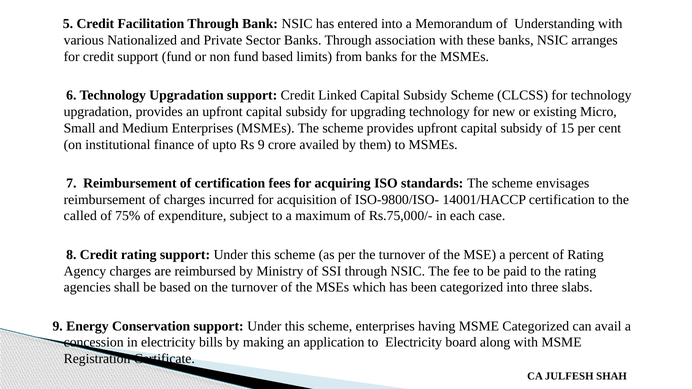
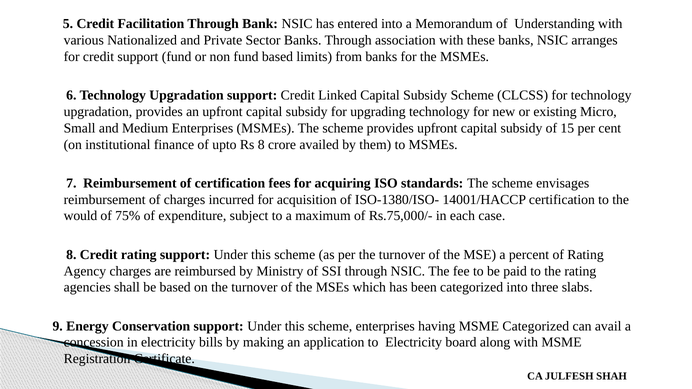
Rs 9: 9 -> 8 (261, 145)
ISO-9800/ISO-: ISO-9800/ISO- -> ISO-1380/ISO- (397, 200)
called: called -> would (80, 216)
